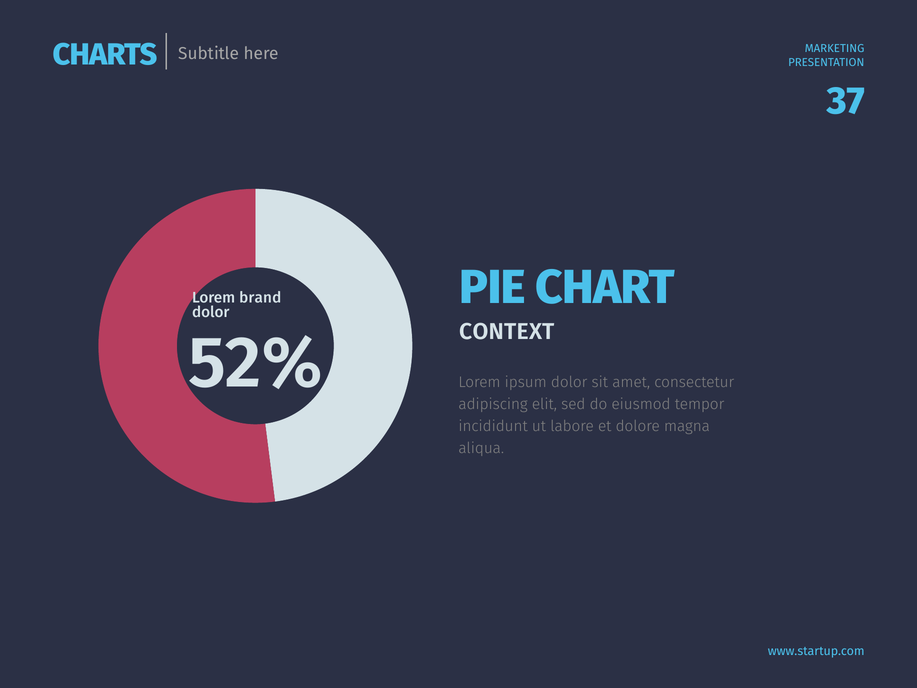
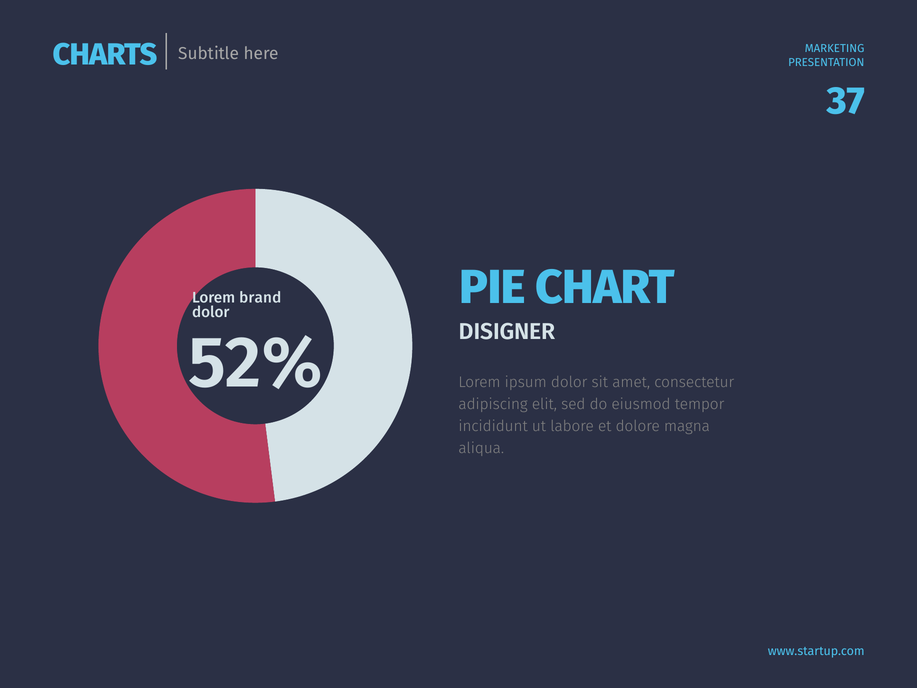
CONTEXT: CONTEXT -> DISIGNER (507, 332)
